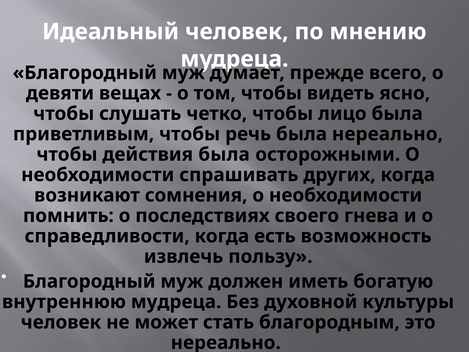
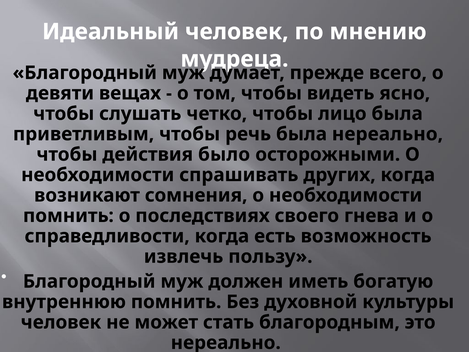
действия была: была -> было (224, 154)
внутреннюю мудреца: мудреца -> помнить (176, 302)
